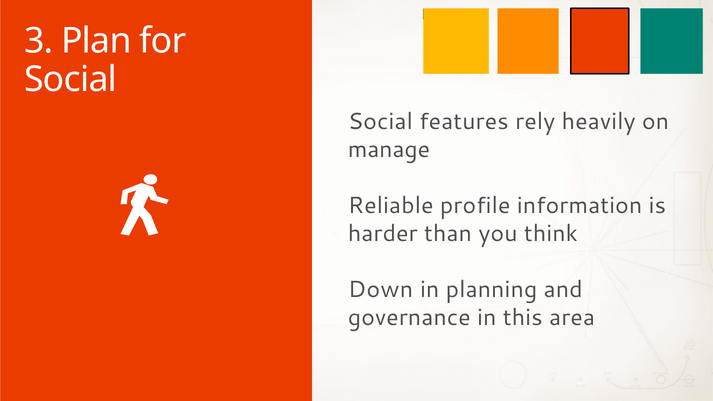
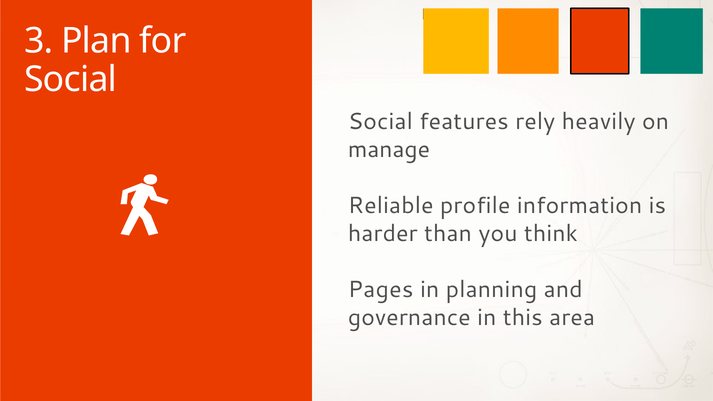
Down: Down -> Pages (381, 289)
